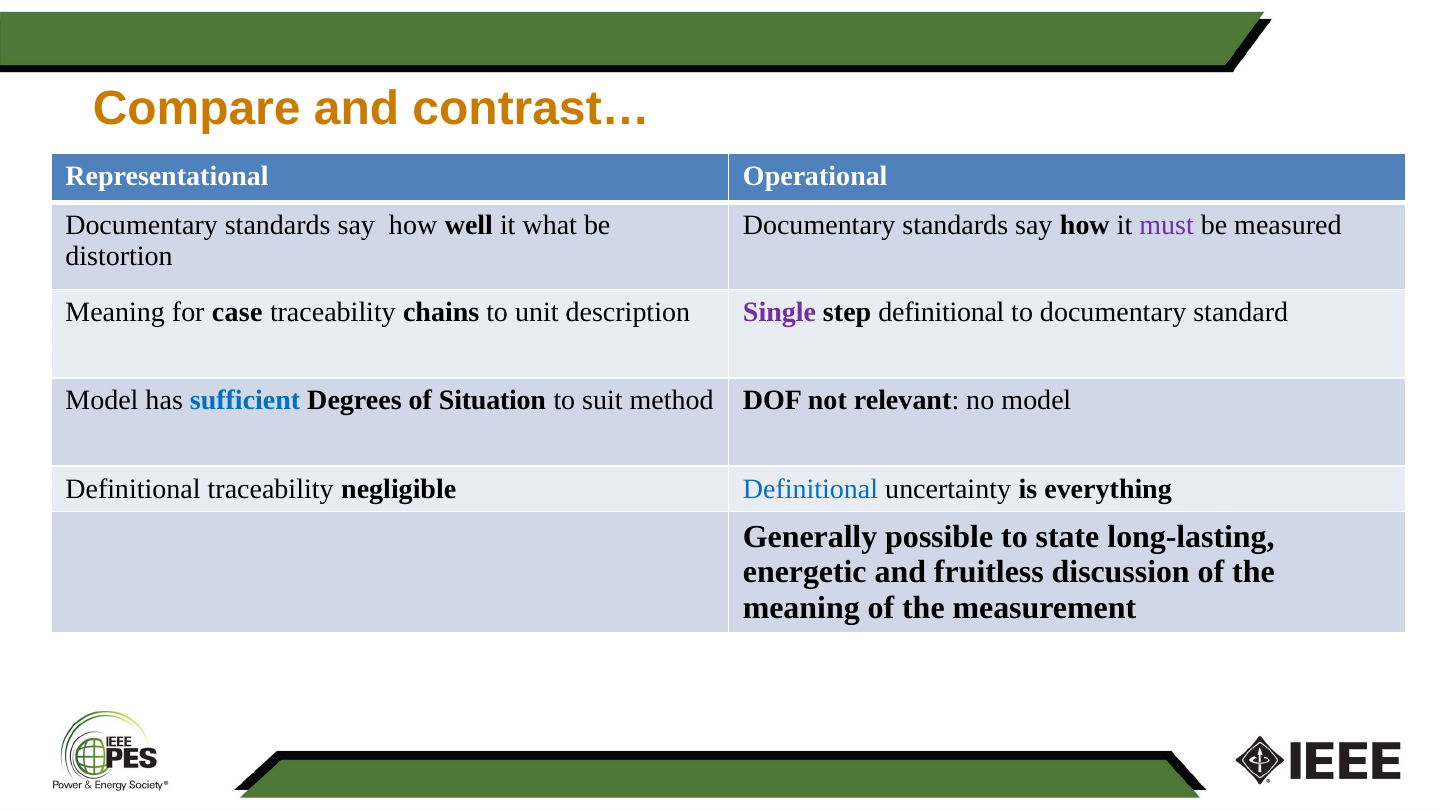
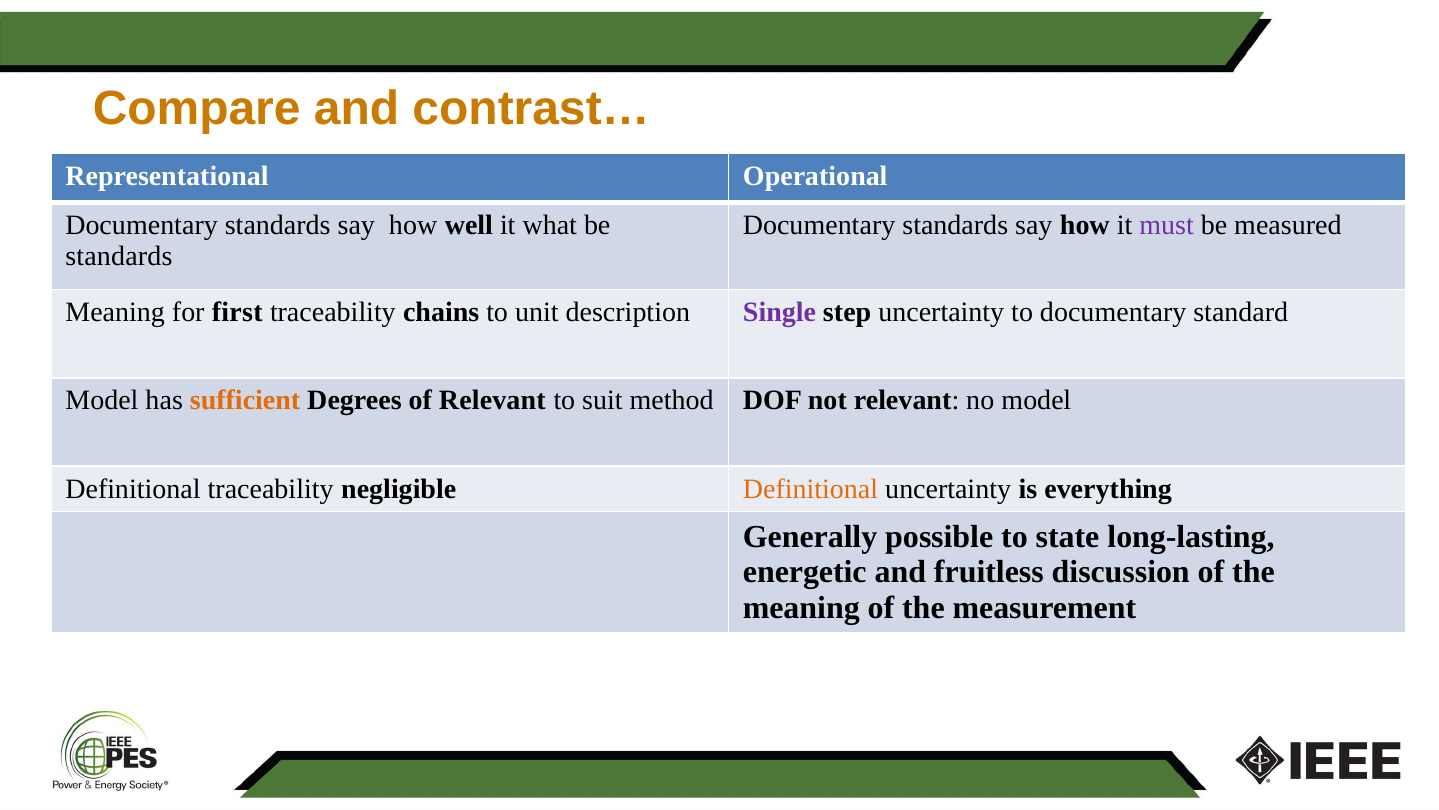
distortion: distortion -> standards (119, 256)
case: case -> first (237, 312)
step definitional: definitional -> uncertainty (941, 312)
sufficient colour: blue -> orange (245, 400)
of Situation: Situation -> Relevant (492, 400)
Definitional colour: blue -> orange (811, 488)
